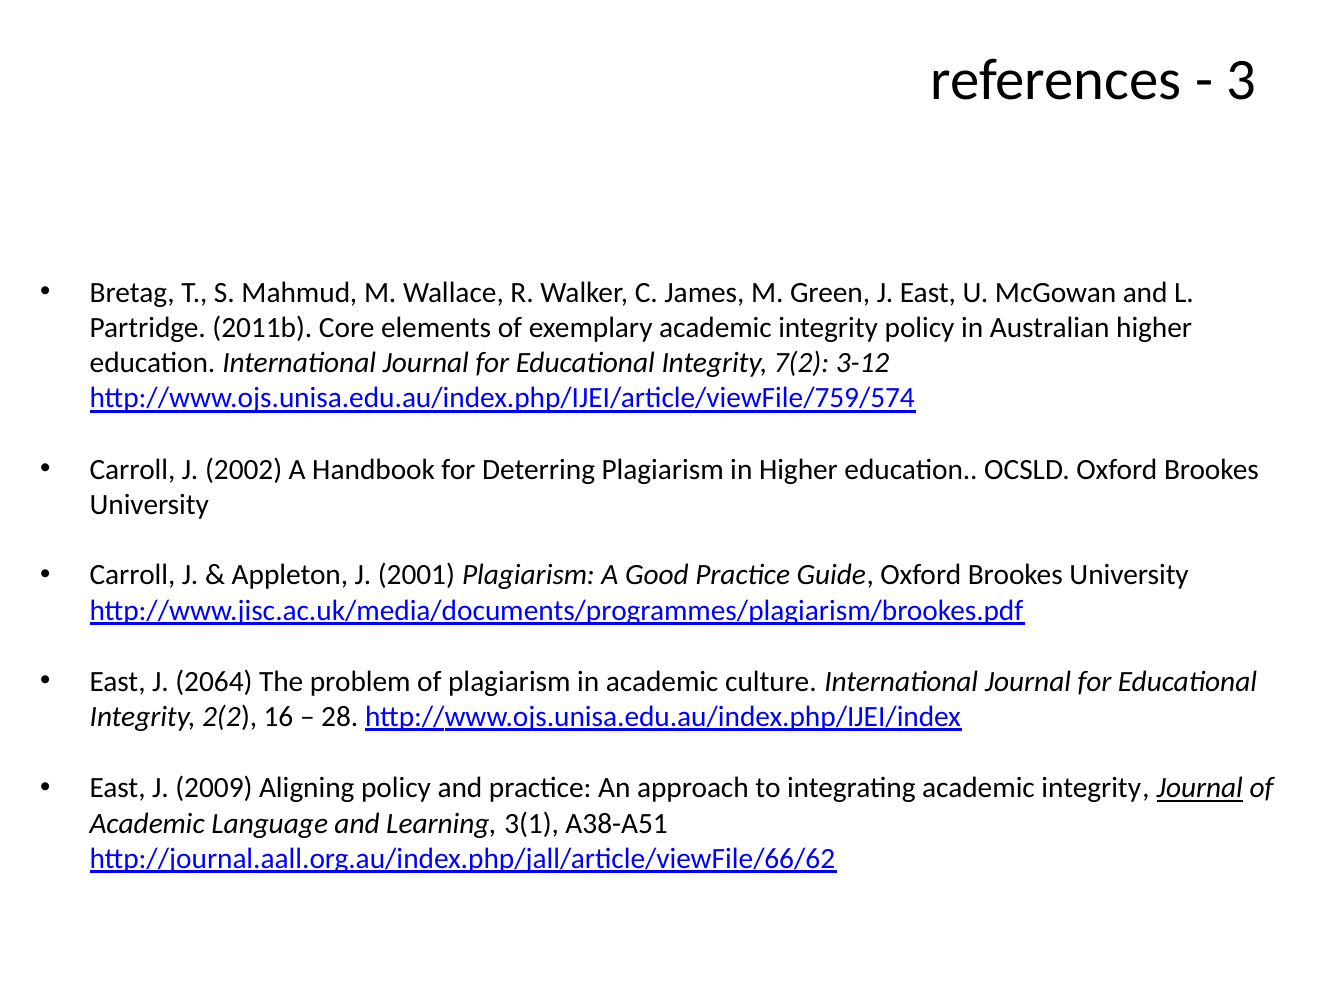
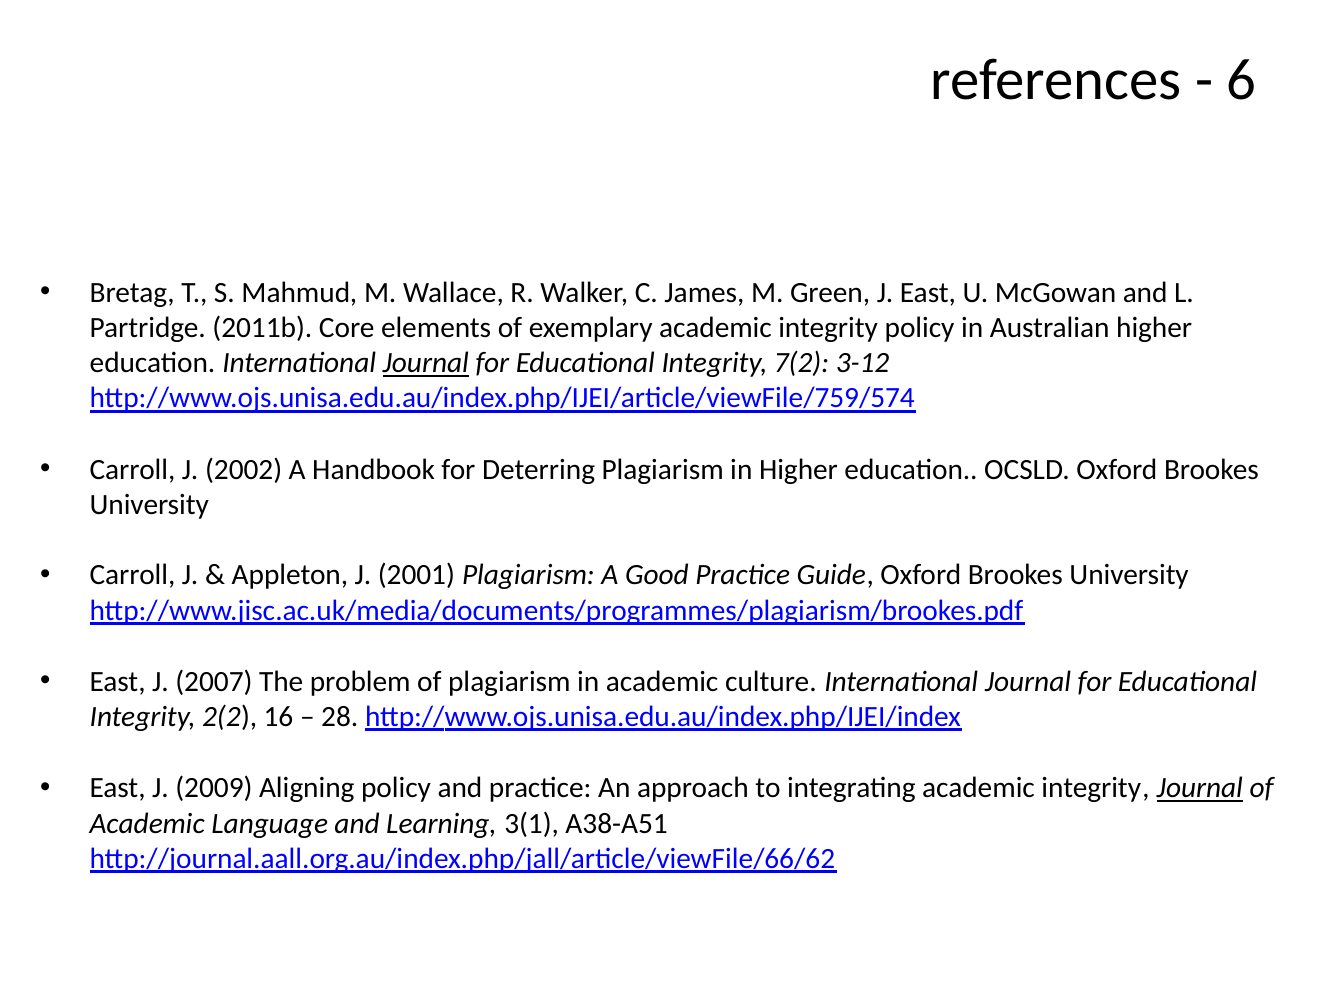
3: 3 -> 6 (1241, 80)
Journal underline: none -> present (426, 363)
2064: 2064 -> 2007 (214, 682)
